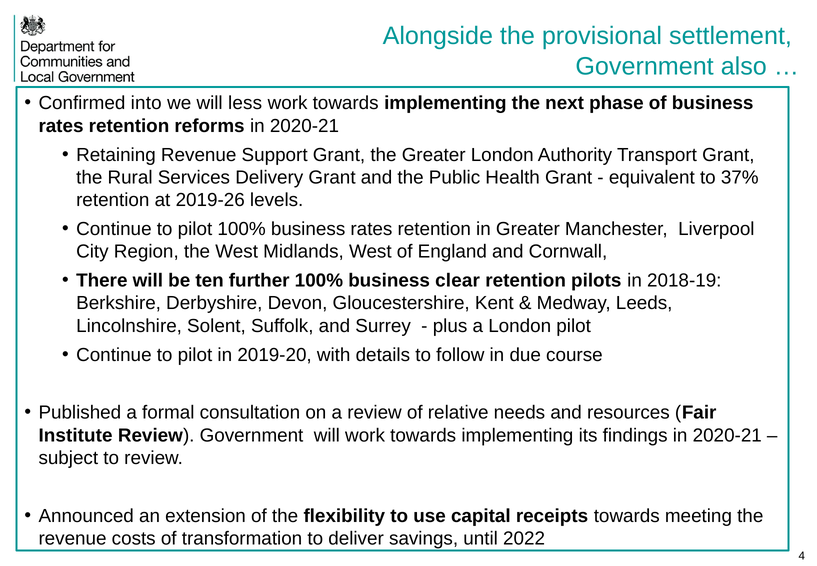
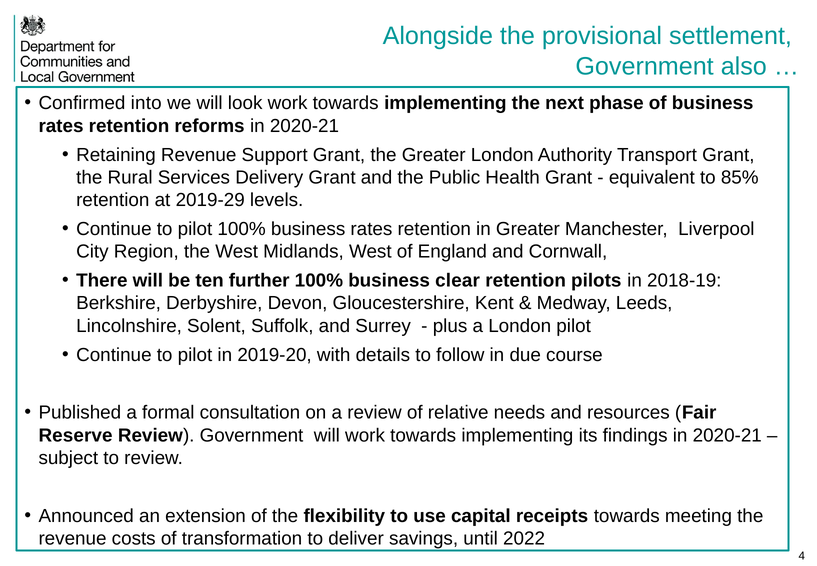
less: less -> look (245, 103)
37%: 37% -> 85% (740, 177)
2019-26: 2019-26 -> 2019-29 (210, 200)
Institute: Institute -> Reserve (76, 435)
